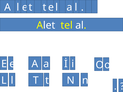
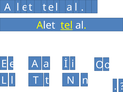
tel underline: none -> present (67, 25)
